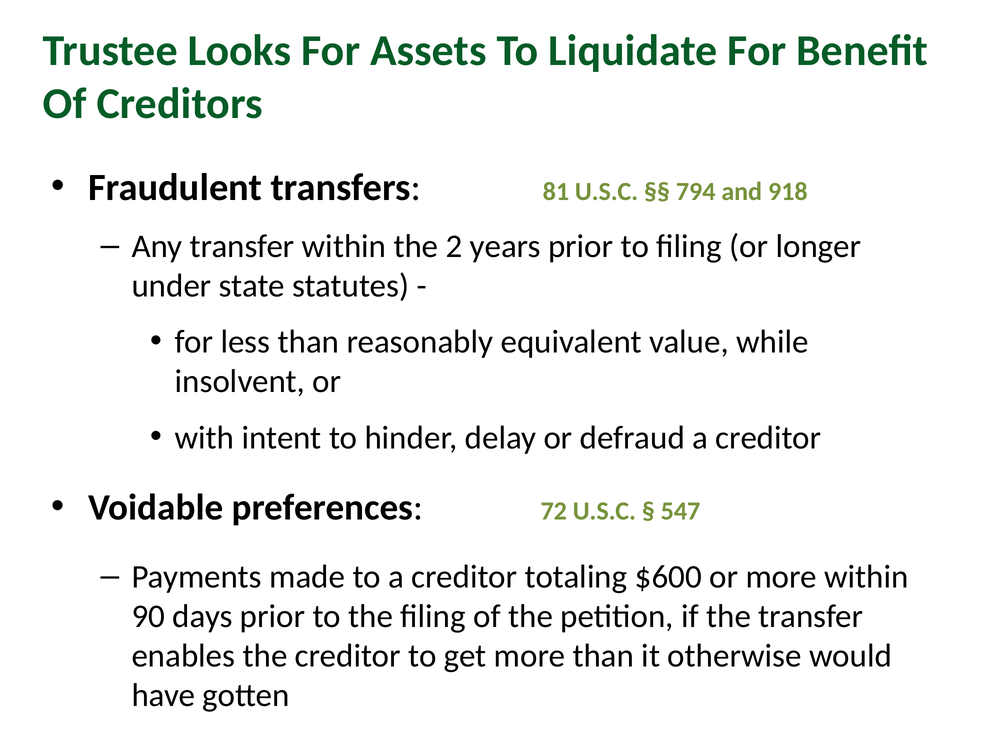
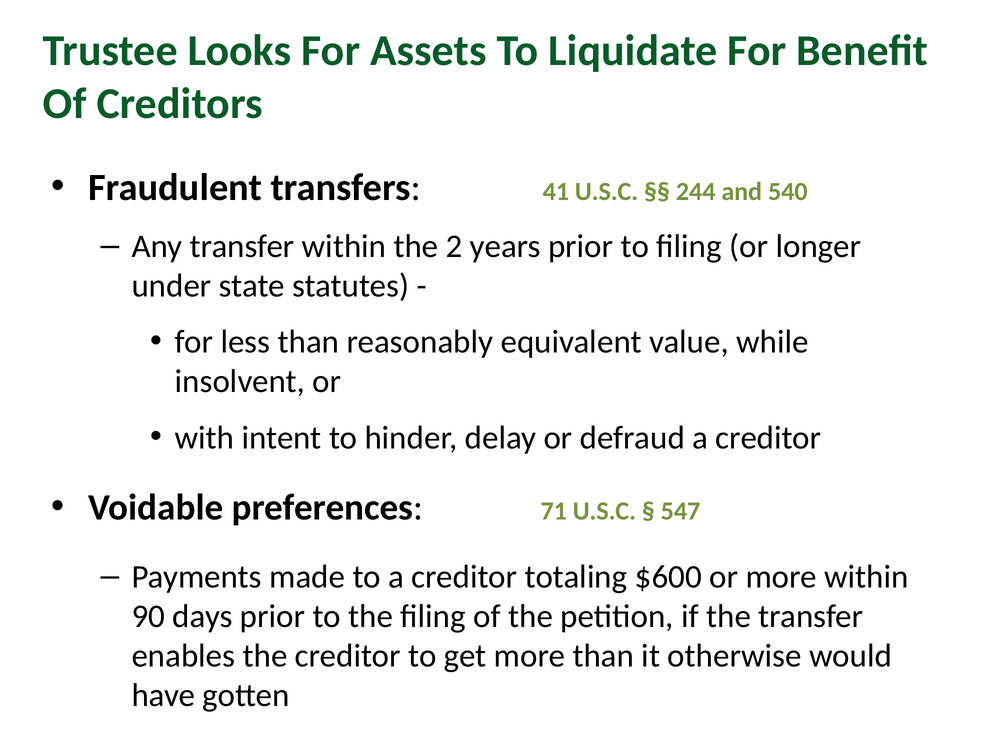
81: 81 -> 41 (556, 192)
794: 794 -> 244 (696, 192)
918: 918 -> 540 (788, 192)
72: 72 -> 71 (554, 511)
